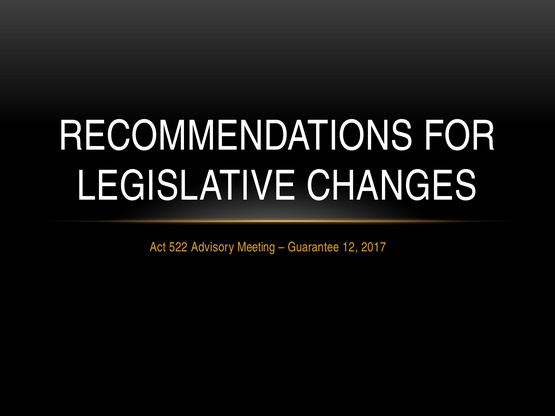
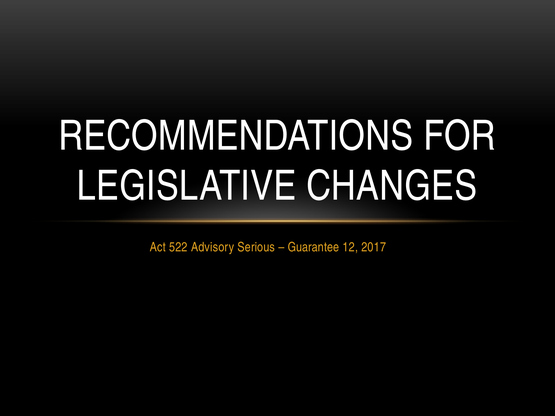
Meeting: Meeting -> Serious (256, 247)
